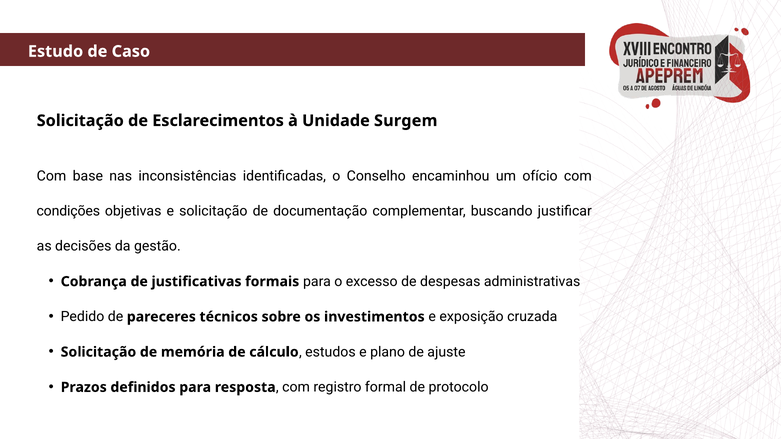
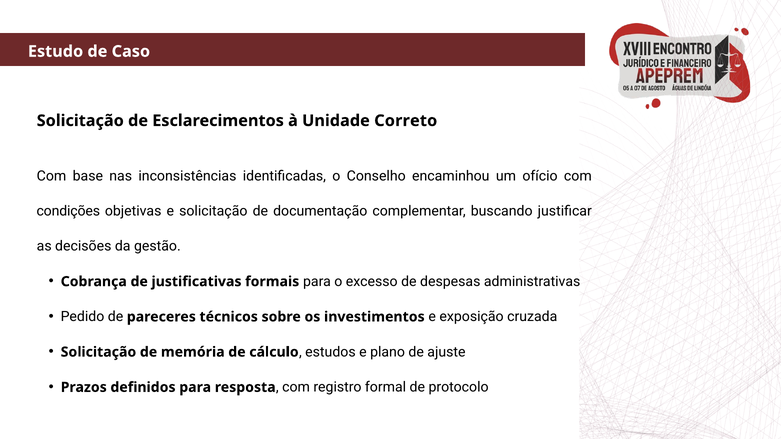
Surgem: Surgem -> Correto (406, 121)
